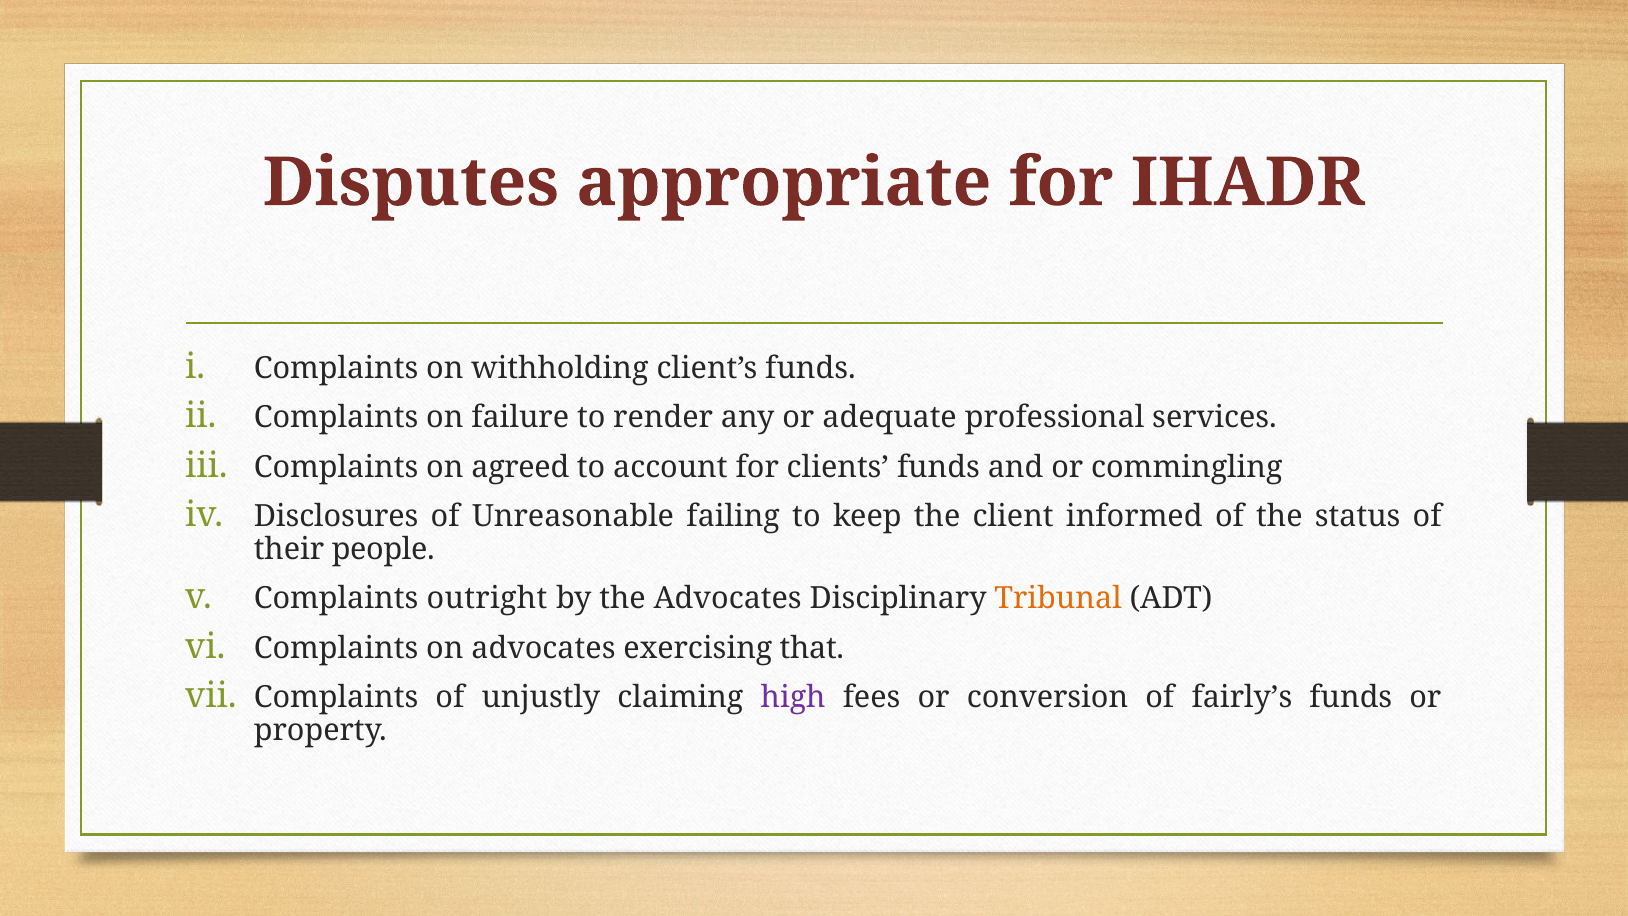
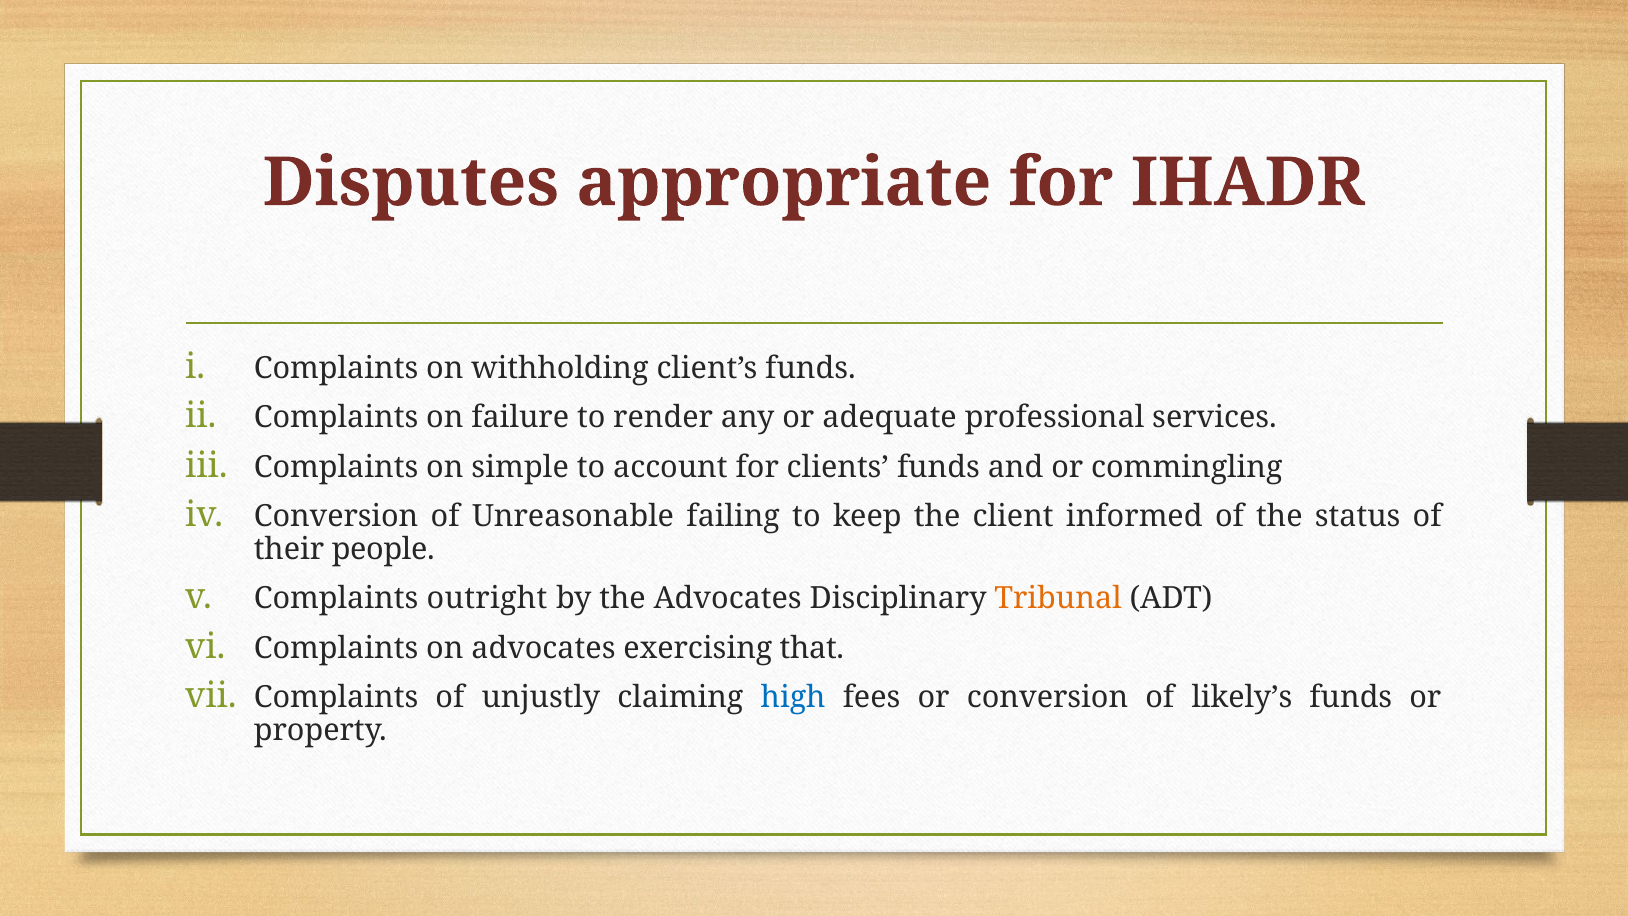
agreed: agreed -> simple (520, 467)
Disclosures: Disclosures -> Conversion (336, 516)
high colour: purple -> blue (793, 697)
fairly’s: fairly’s -> likely’s (1242, 697)
